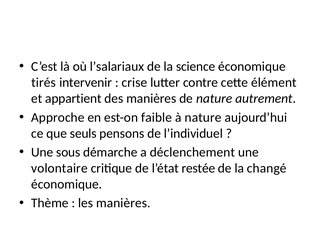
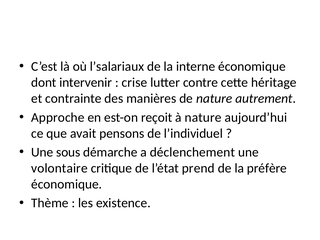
science: science -> interne (196, 67)
tirés: tirés -> dont (44, 83)
élément: élément -> héritage (274, 83)
appartient: appartient -> contrainte (73, 99)
faible: faible -> reçoit (157, 117)
seuls: seuls -> avait (83, 133)
restée: restée -> prend (198, 168)
changé: changé -> préfère (267, 168)
les manières: manières -> existence (123, 203)
